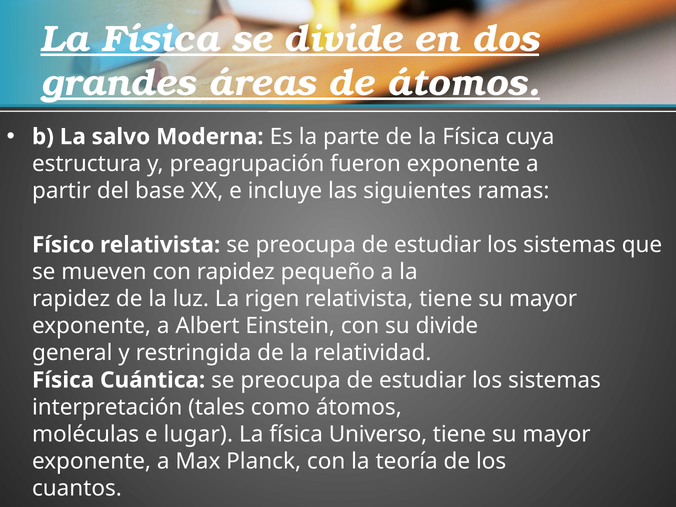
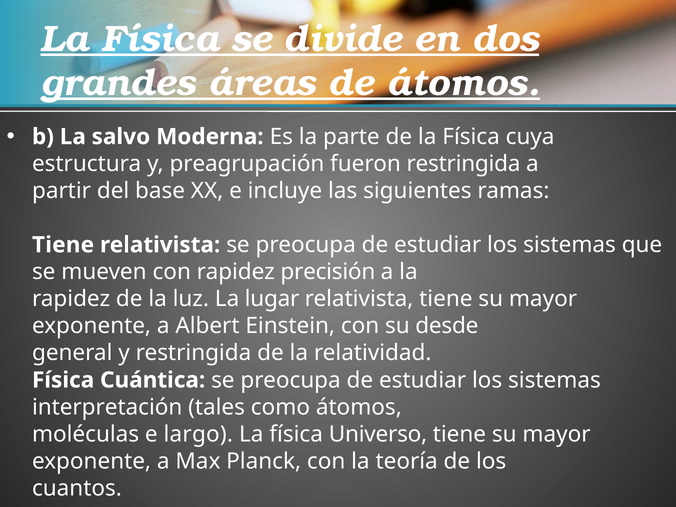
fueron exponente: exponente -> restringida (464, 164)
Físico: Físico -> Tiene (63, 245)
pequeño: pequeño -> precisión (328, 272)
rigen: rigen -> lugar (272, 299)
su divide: divide -> desde (447, 326)
lugar: lugar -> largo (198, 434)
